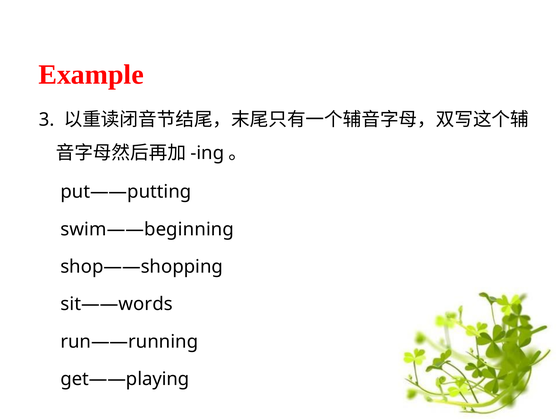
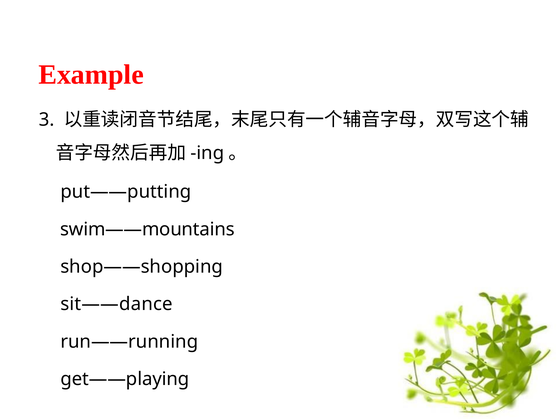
swim——beginning: swim——beginning -> swim——mountains (147, 229)
sit——words: sit——words -> sit——dance (117, 304)
